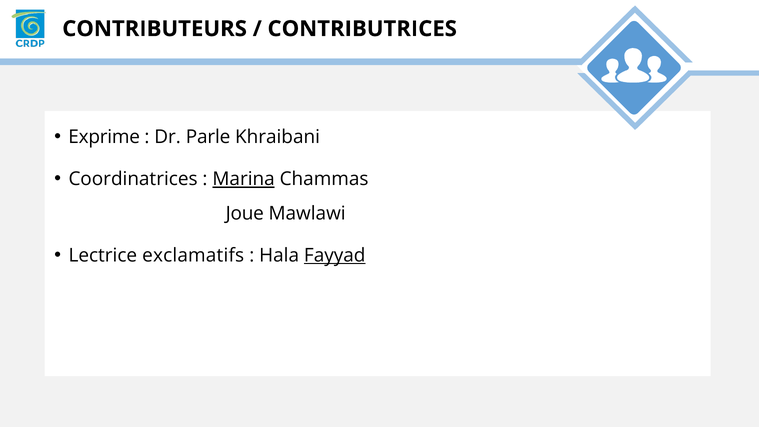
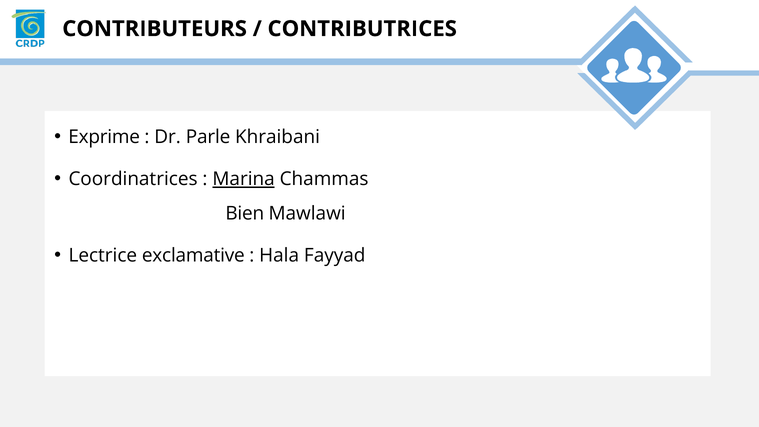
Joue: Joue -> Bien (245, 213)
exclamatifs: exclamatifs -> exclamative (193, 255)
Fayyad underline: present -> none (335, 255)
